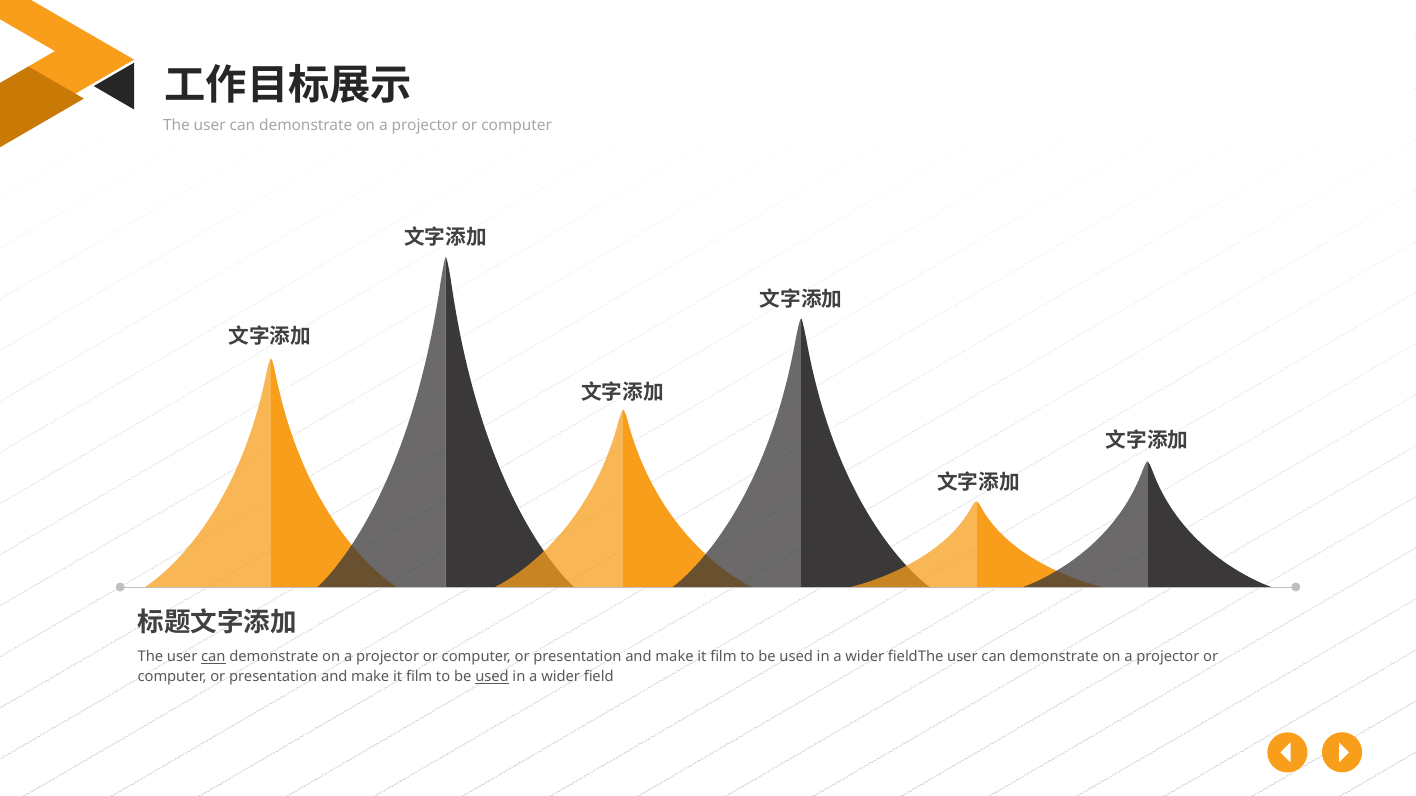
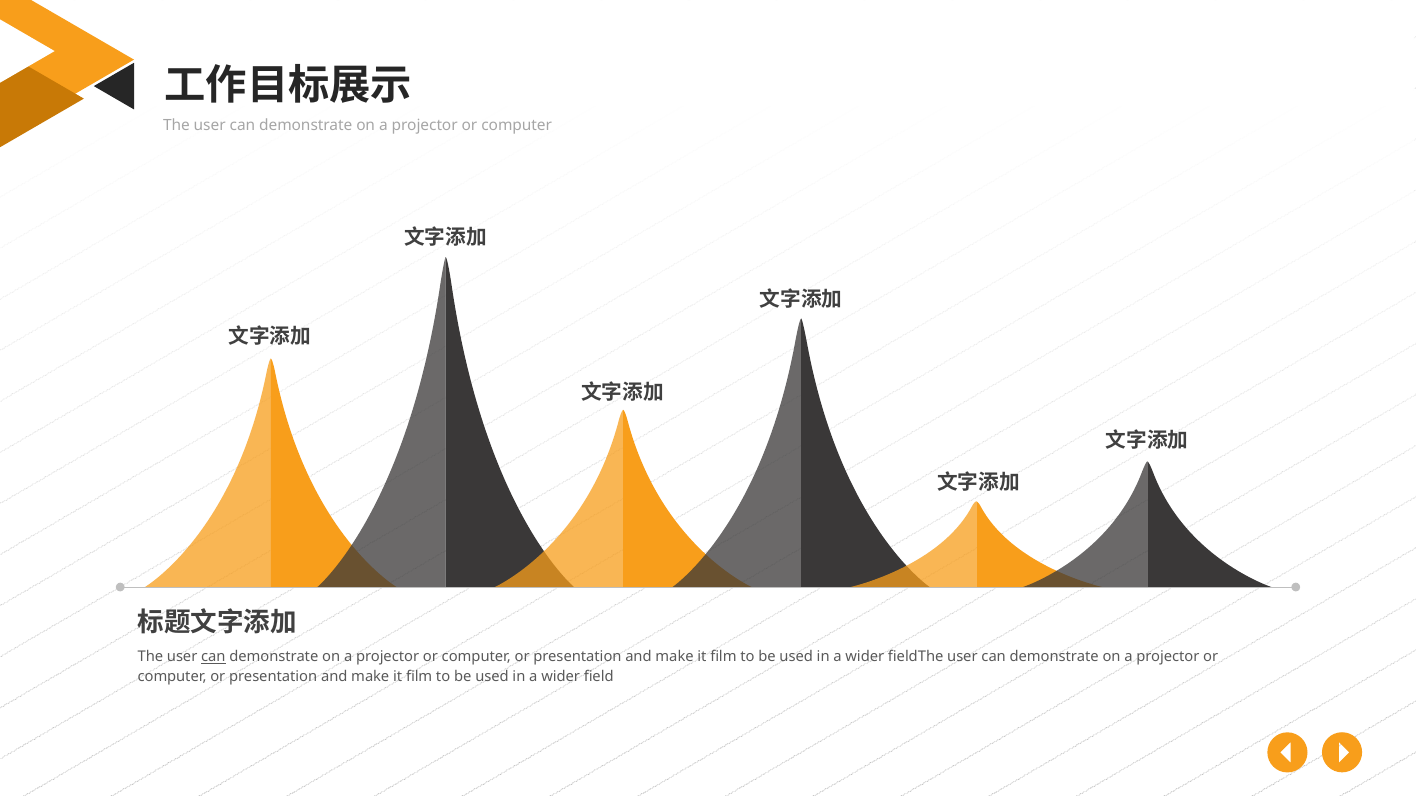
used underline: present -> none (492, 677)
